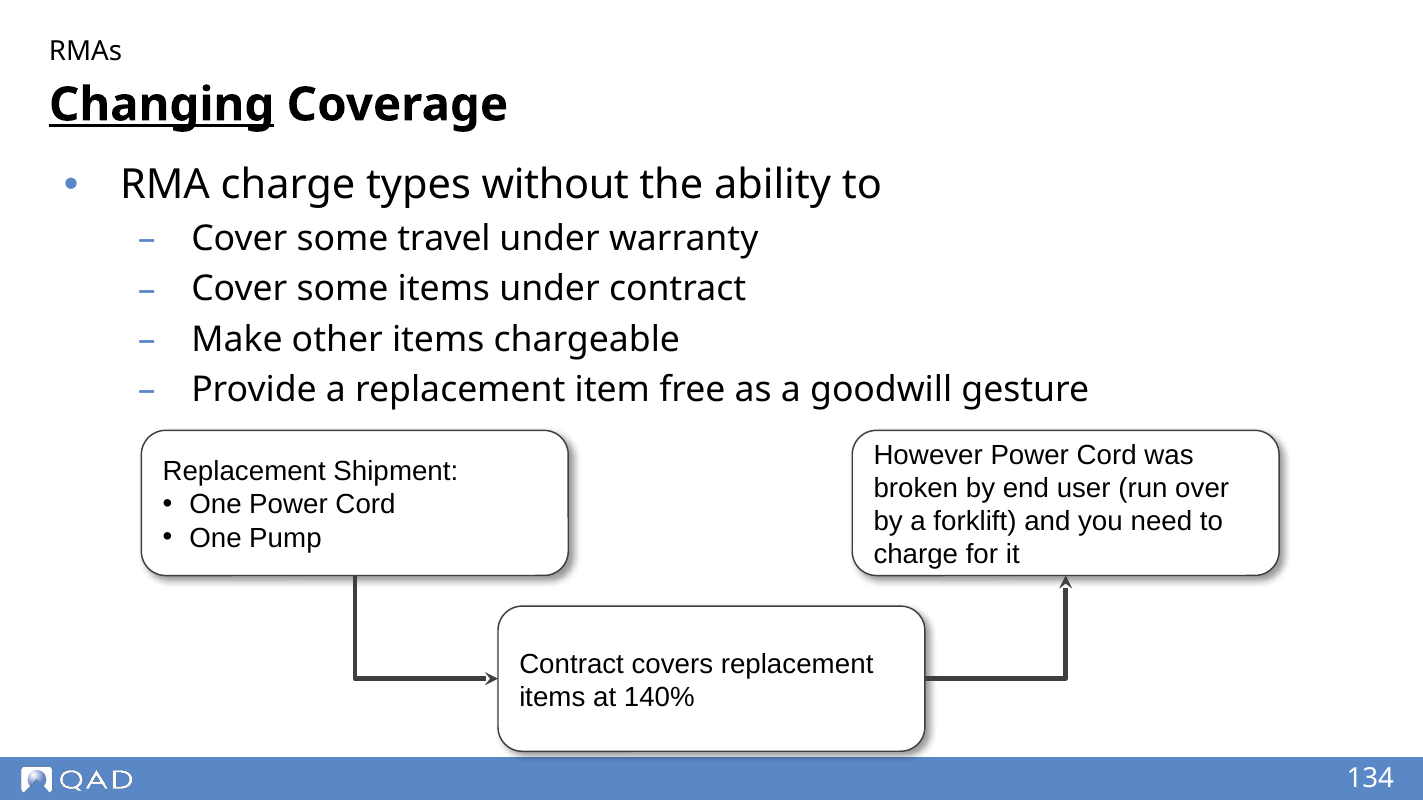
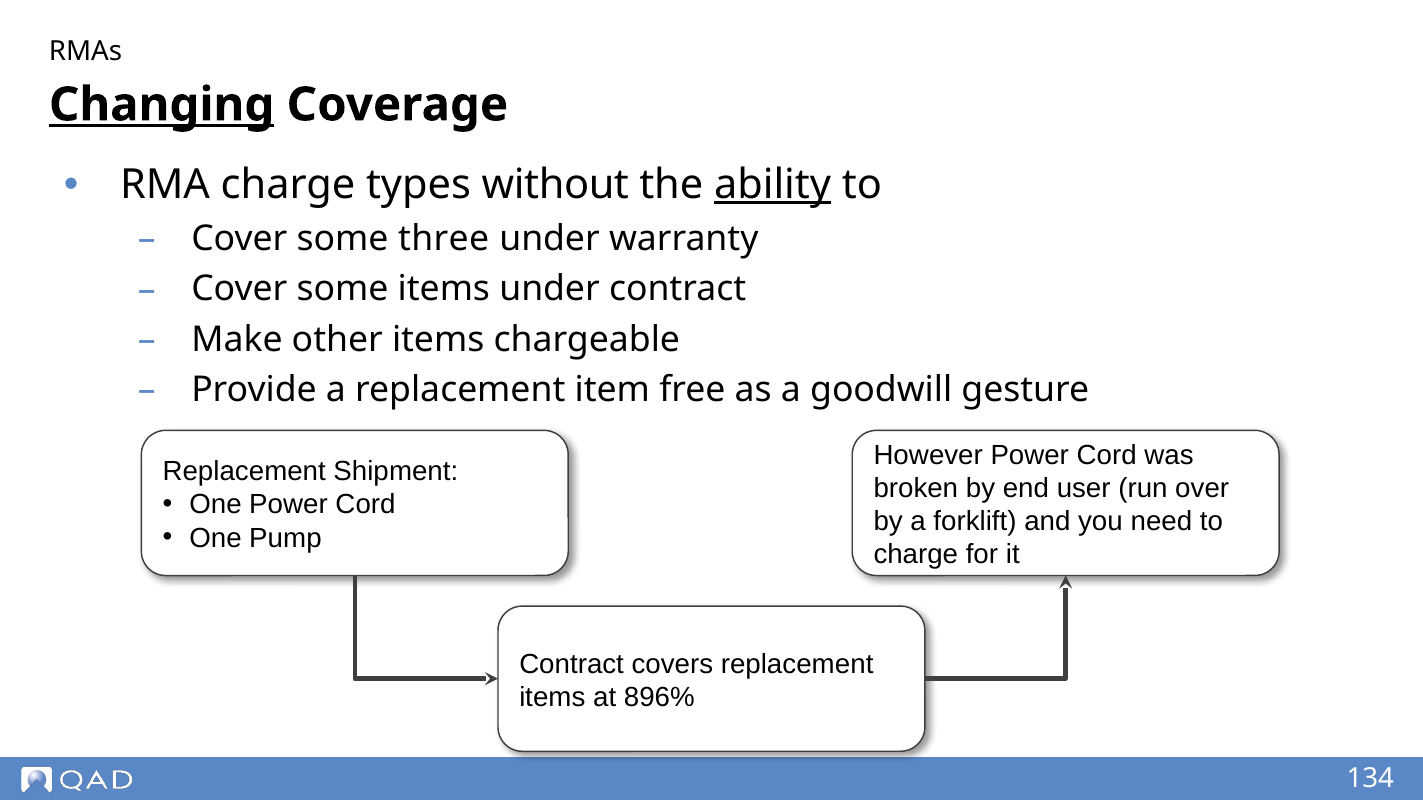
ability underline: none -> present (773, 185)
travel: travel -> three (444, 239)
140%: 140% -> 896% (659, 698)
